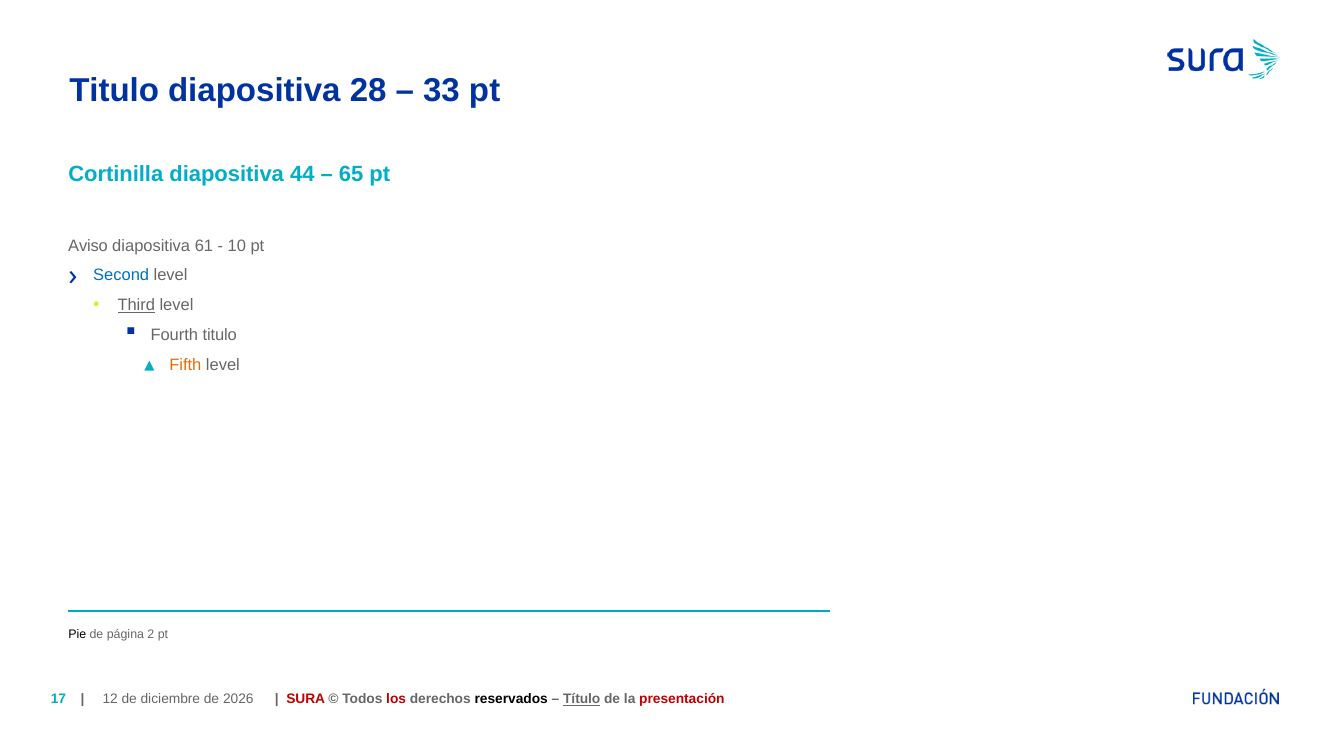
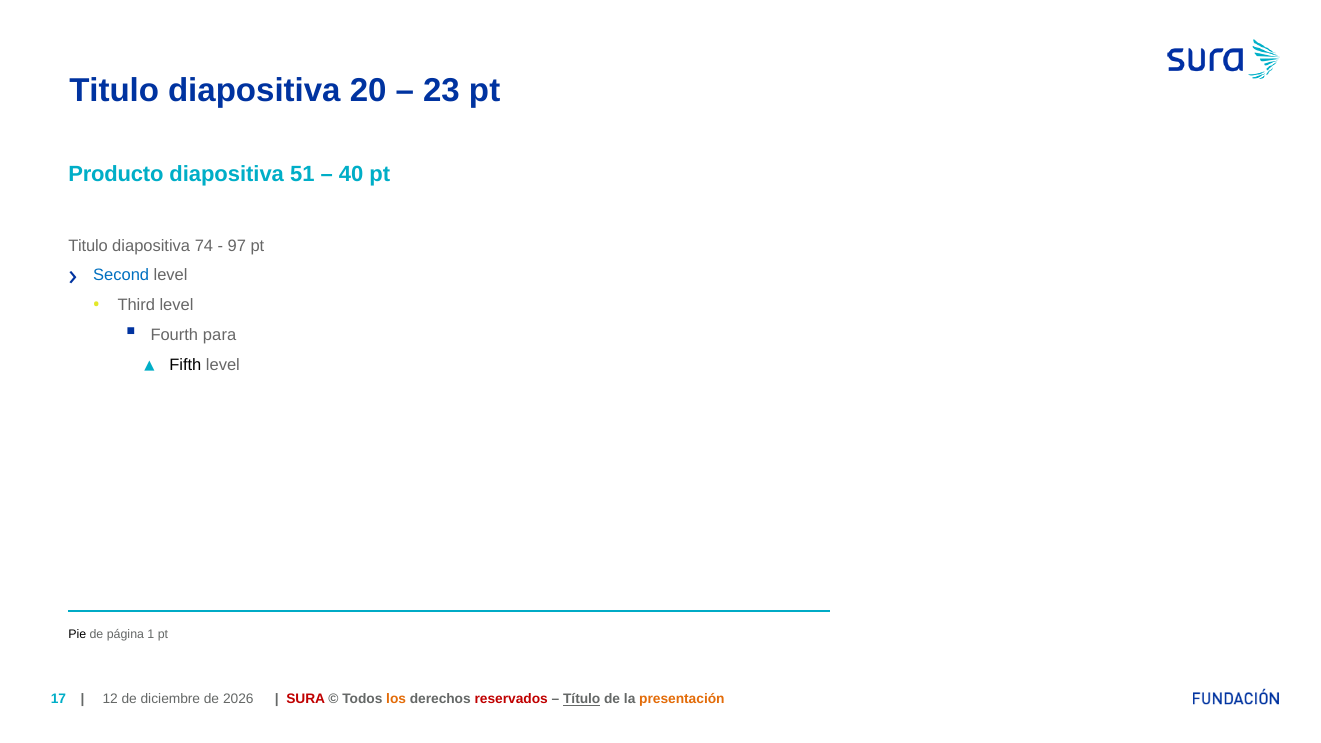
28: 28 -> 20 (368, 90)
33: 33 -> 23 (441, 90)
Cortinilla: Cortinilla -> Producto (116, 175)
44: 44 -> 51 (302, 175)
65: 65 -> 40 (351, 175)
Aviso: Aviso -> Titulo (88, 246)
61: 61 -> 74 (204, 246)
10: 10 -> 97 (237, 246)
Third underline: present -> none (136, 305)
Fourth titulo: titulo -> para (220, 335)
Fifth colour: orange -> black (185, 365)
2: 2 -> 1 (151, 634)
los colour: red -> orange (396, 699)
reservados colour: black -> red (511, 699)
presentación colour: red -> orange (682, 699)
